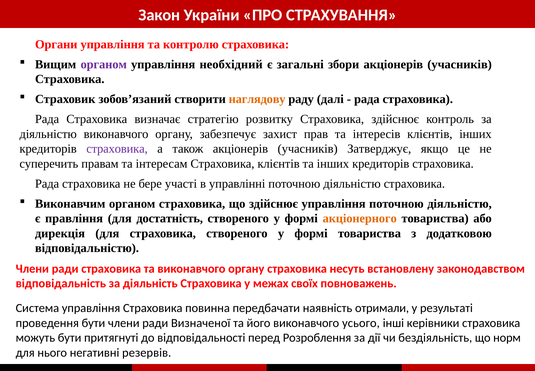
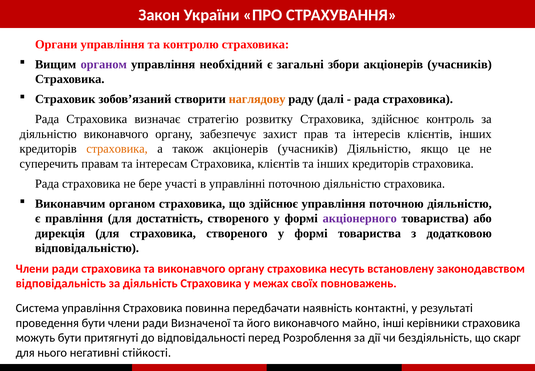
страховика colour: purple -> orange (117, 149)
учасників Затверджує: Затверджує -> Діяльністю (379, 149)
акціонерного colour: orange -> purple (360, 218)
отримали: отримали -> контактні (382, 308)
усього: усього -> майно (361, 323)
норм: норм -> скарг (507, 337)
резервів: резервів -> стійкості (147, 352)
